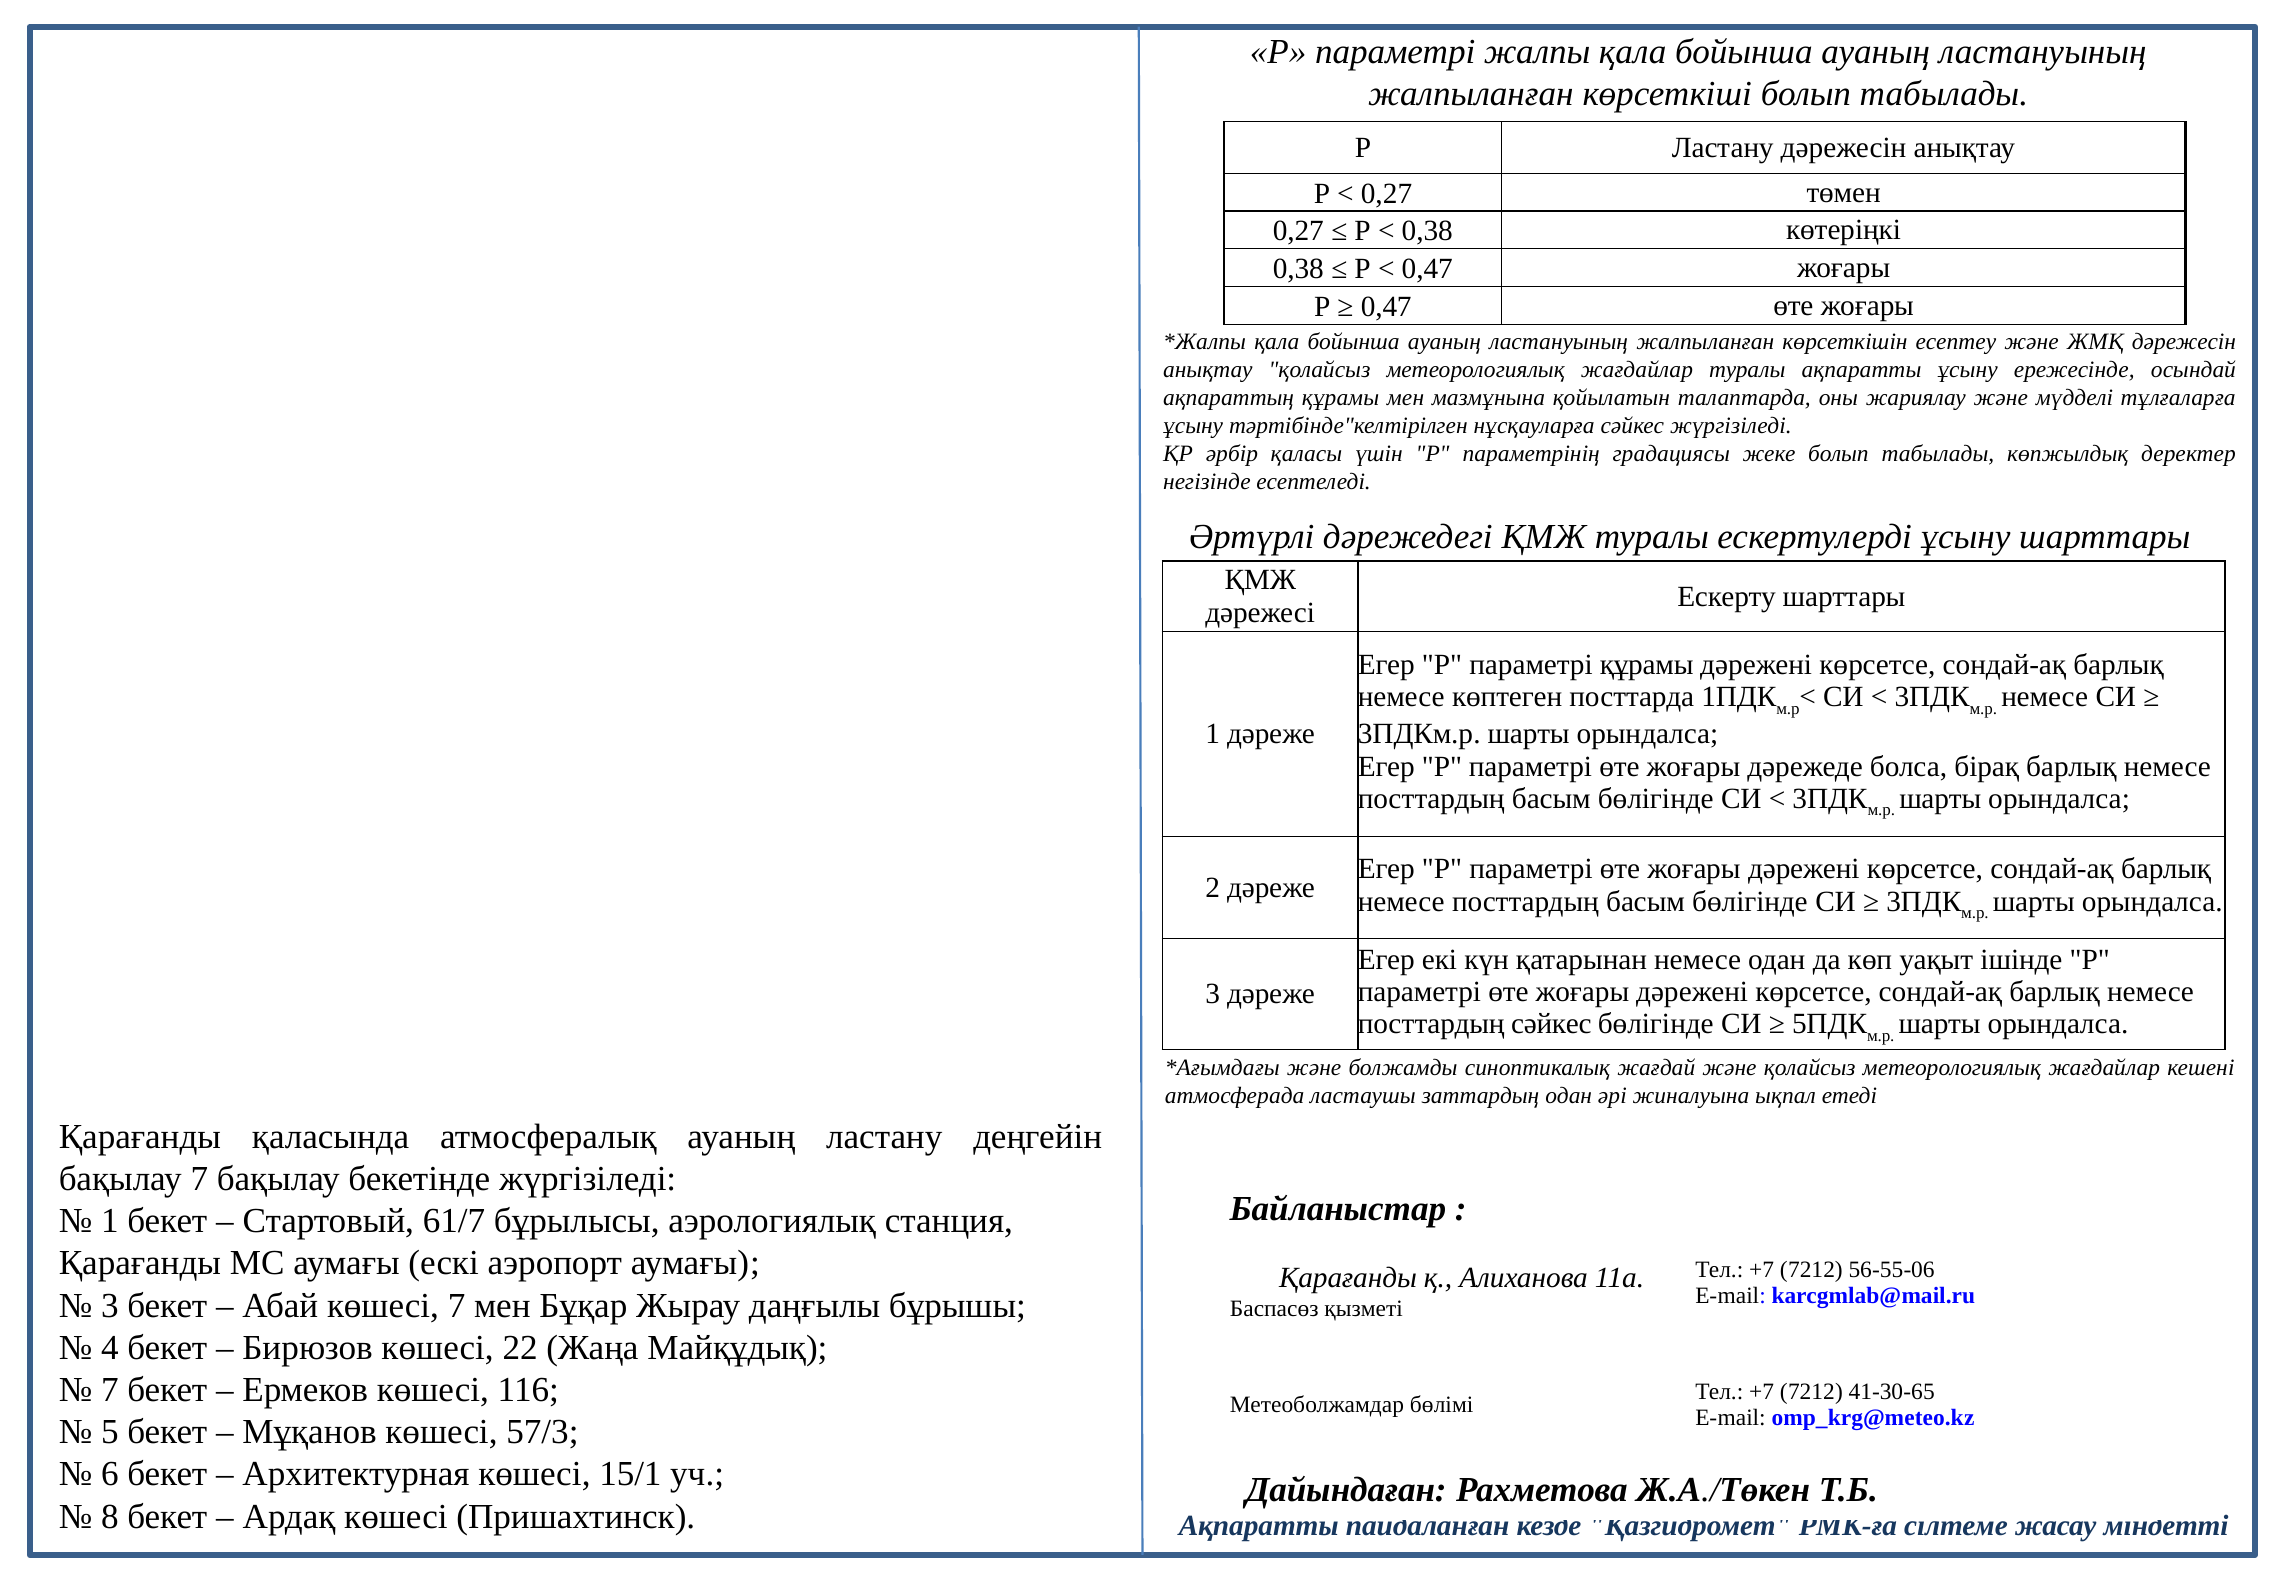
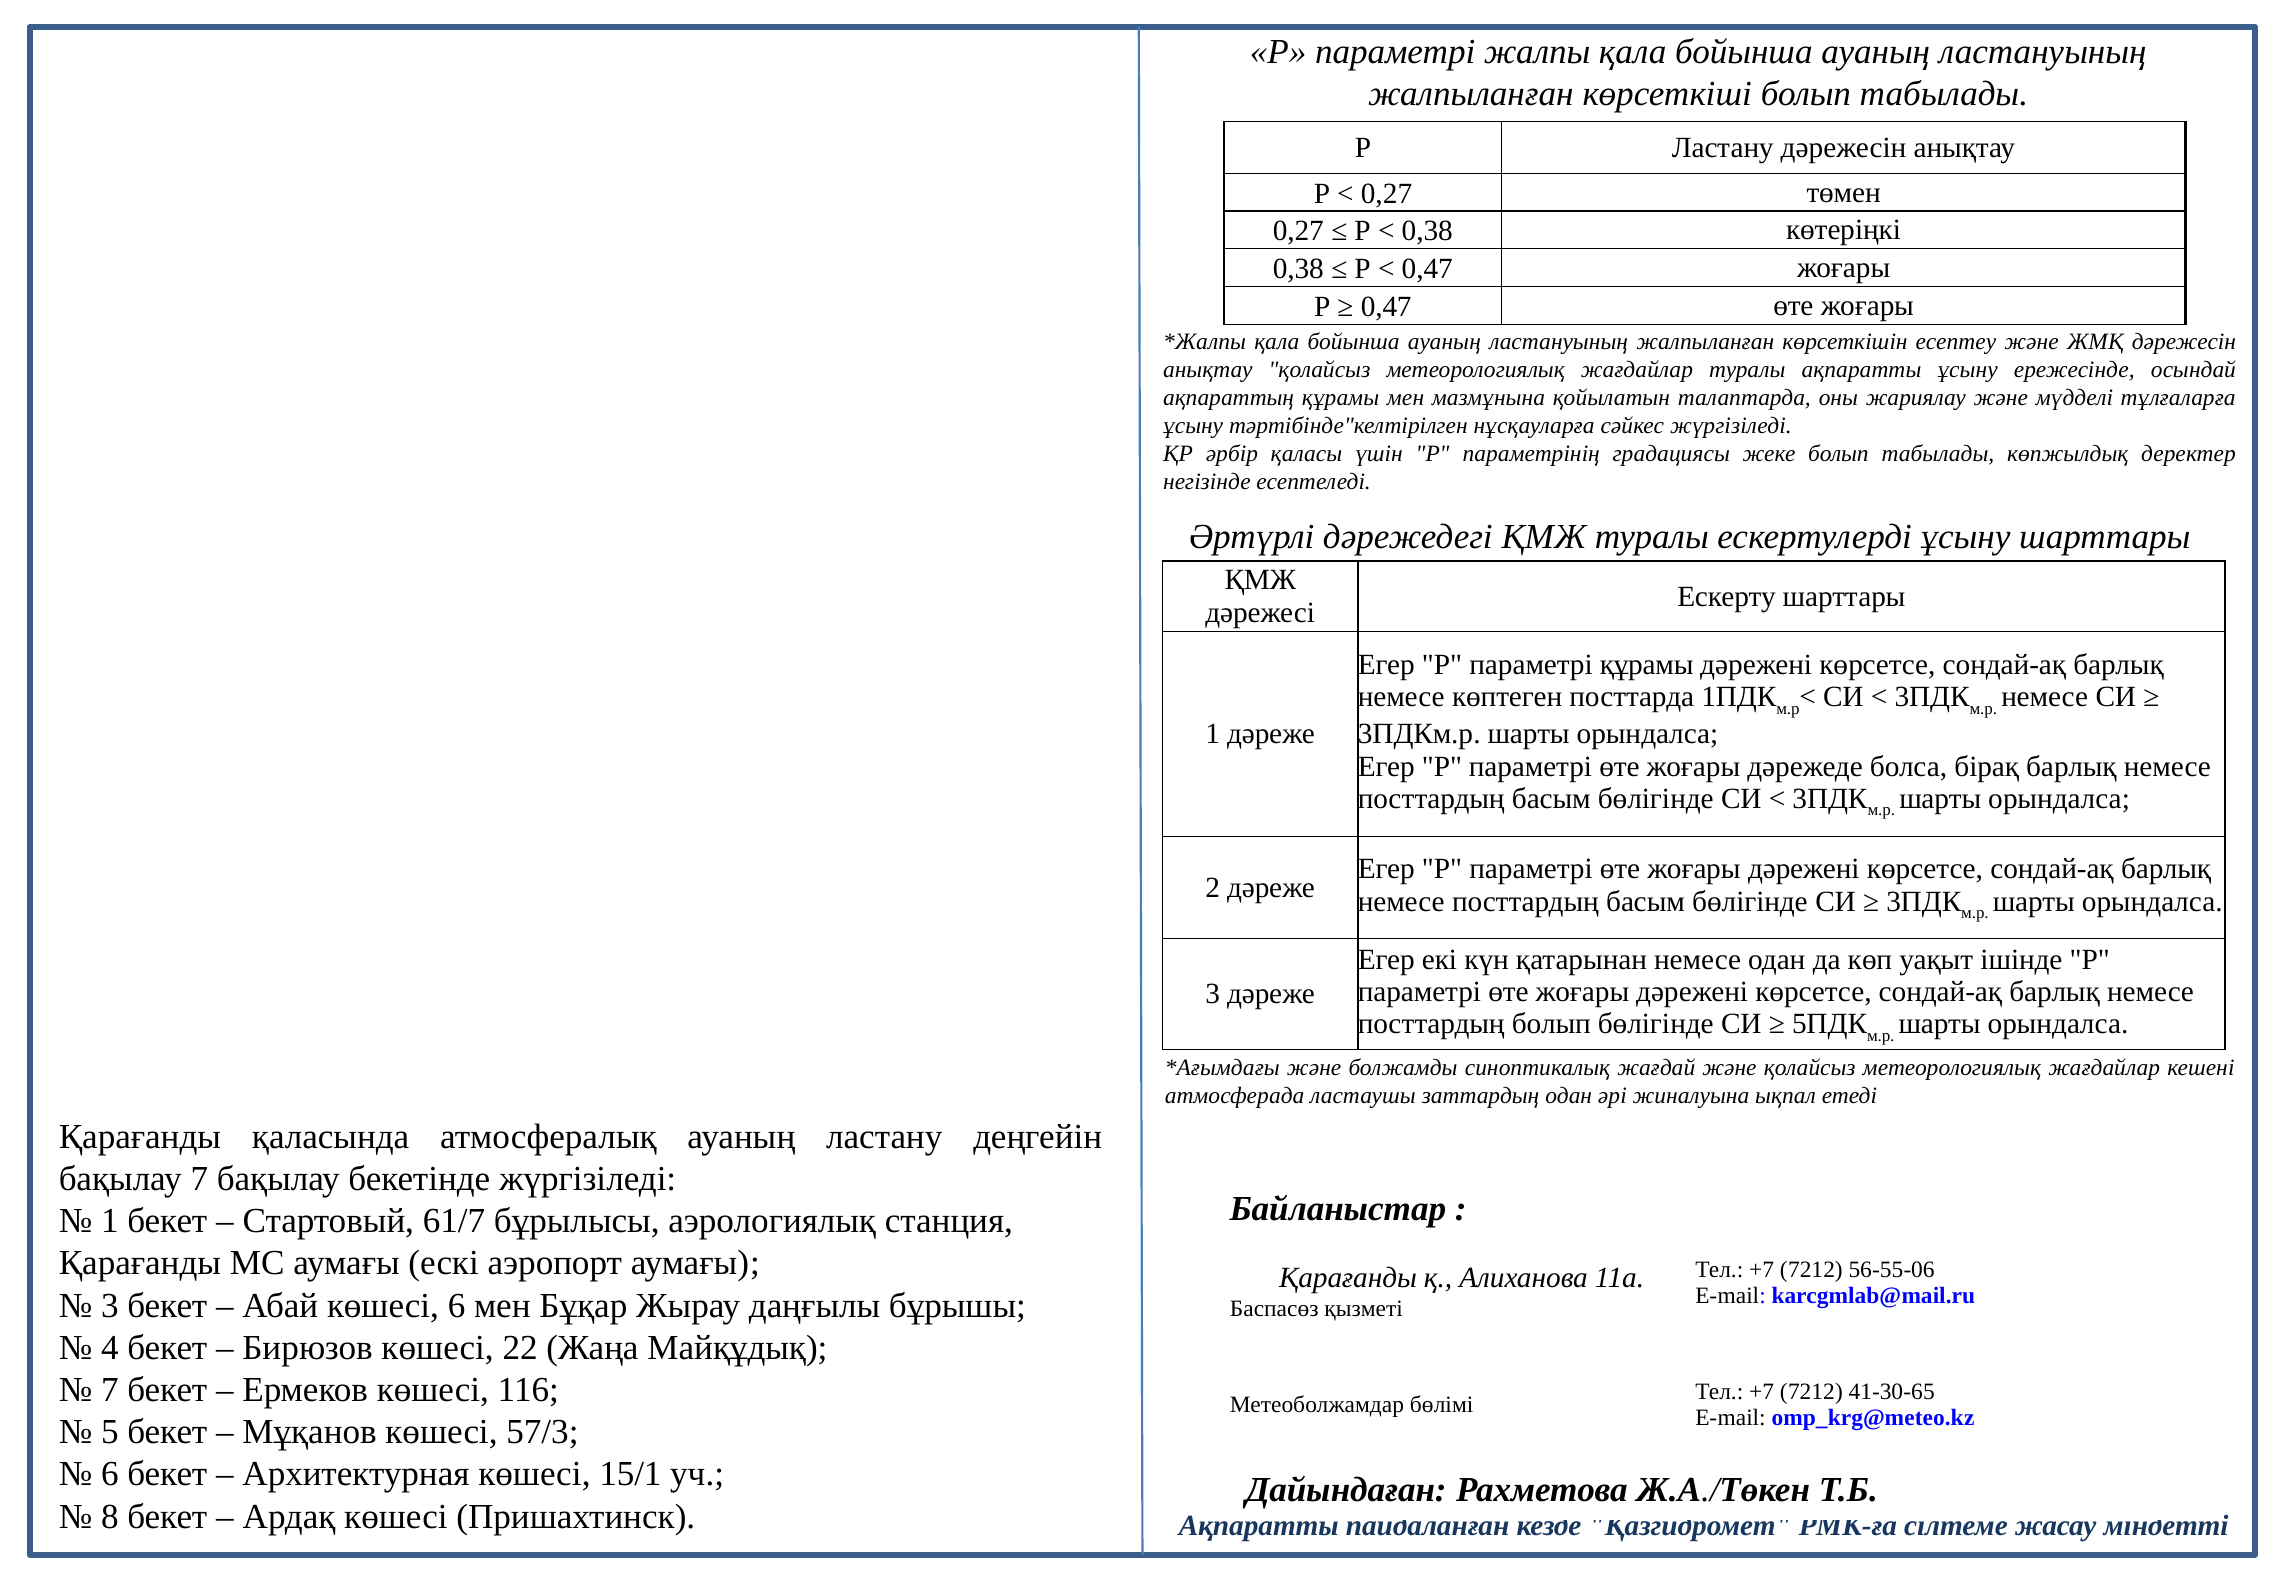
посттардың сәйкес: сәйкес -> болып (1551, 1024)
көшесі 7: 7 -> 6 (457, 1305)
